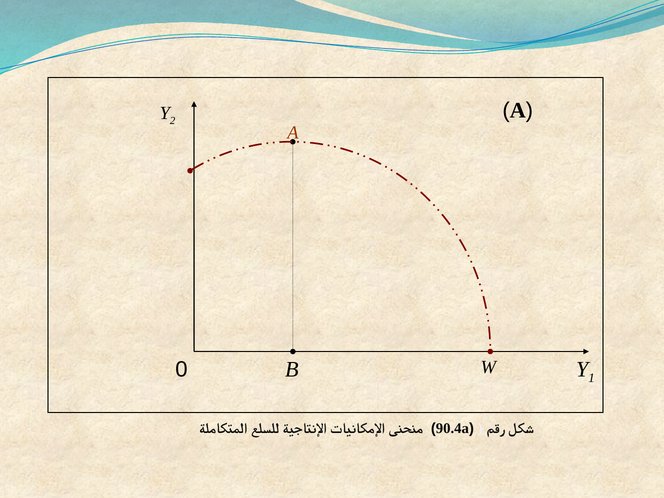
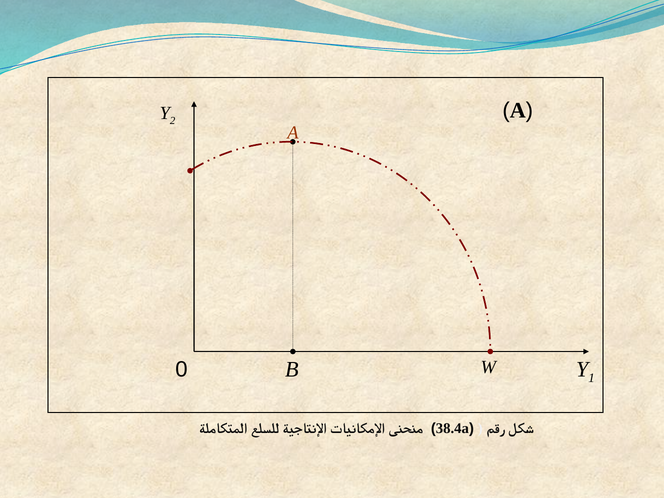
90.4a: 90.4a -> 38.4a (452, 428)
